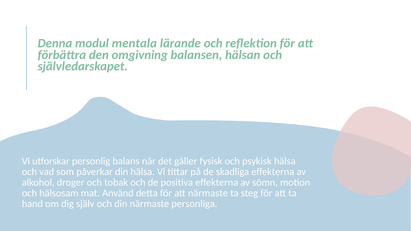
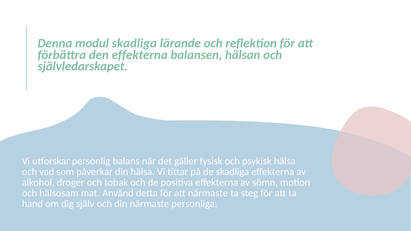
modul mentala: mentala -> skadliga (134, 43)
den omgivning: omgivning -> effekterna (140, 55)
